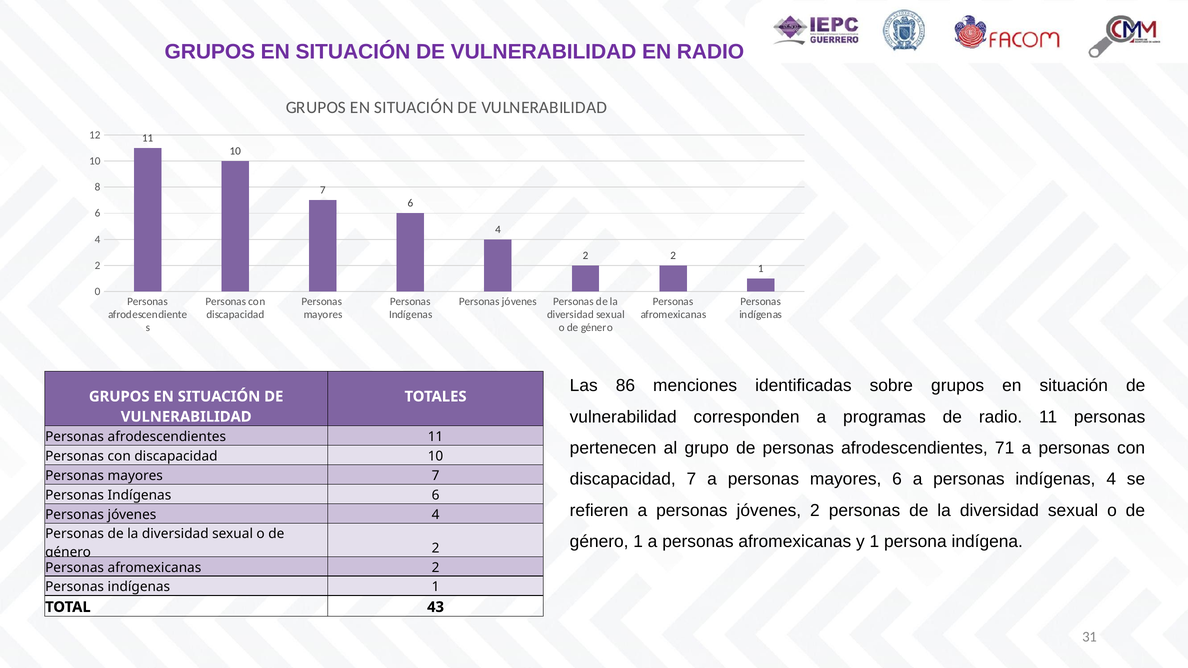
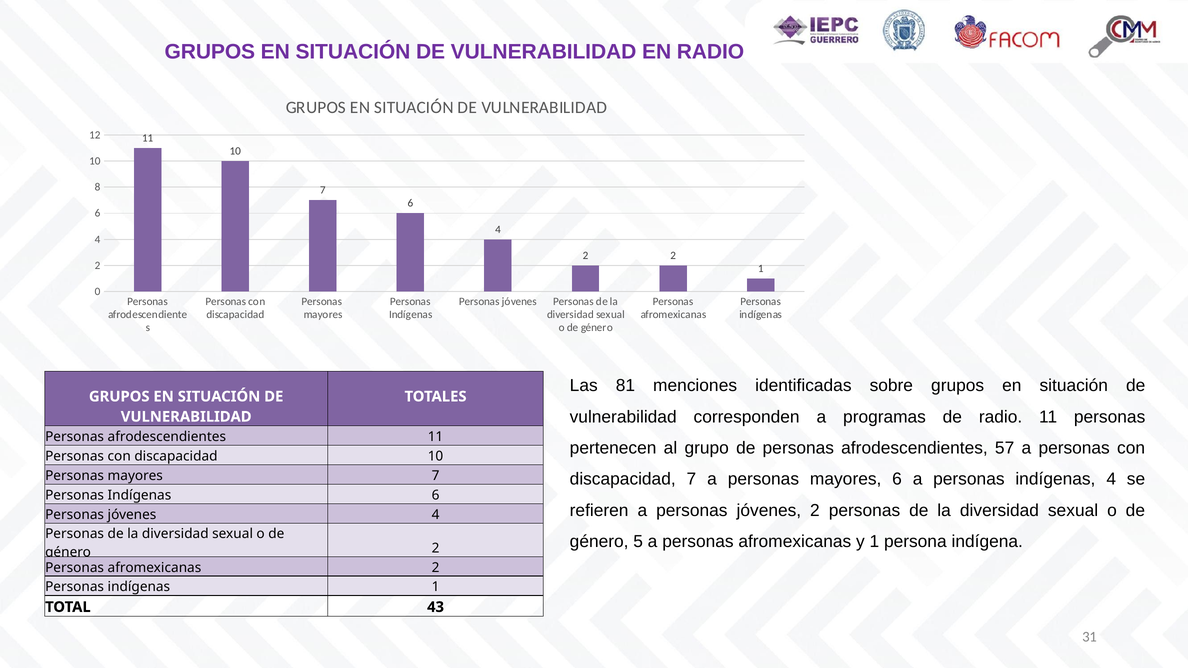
86: 86 -> 81 (625, 386)
71: 71 -> 57 (1005, 448)
género 1: 1 -> 5 (638, 542)
